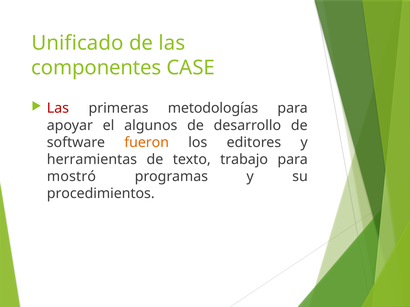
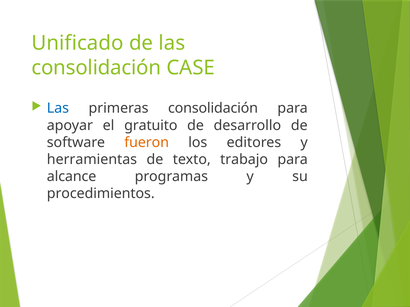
componentes: componentes -> consolidación (96, 68)
Las colour: red -> blue (58, 108)
primeras metodologías: metodologías -> consolidación (213, 108)
algunos: algunos -> gratuito (151, 126)
mostró: mostró -> alcance (72, 177)
